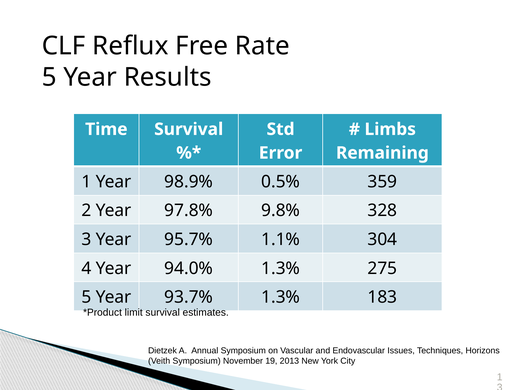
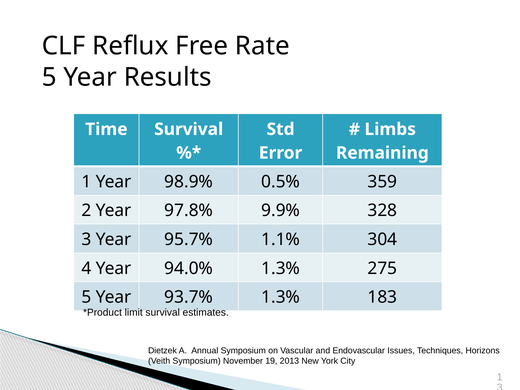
9.8%: 9.8% -> 9.9% (281, 211)
